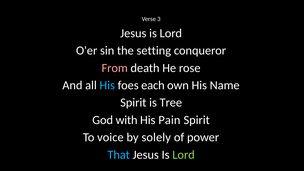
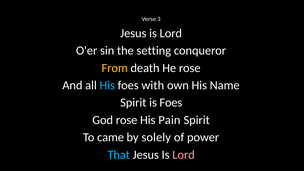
From colour: pink -> yellow (115, 68)
each: each -> with (153, 85)
is Tree: Tree -> Foes (171, 103)
God with: with -> rose (127, 120)
voice: voice -> came (111, 137)
Lord colour: light green -> pink (184, 155)
